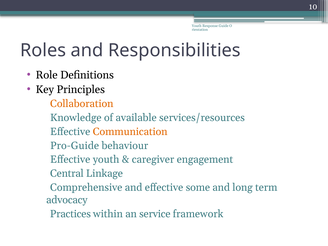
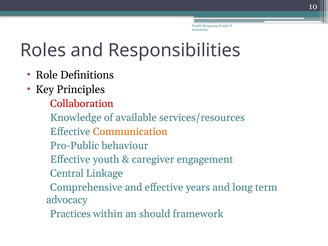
Collaboration colour: orange -> red (82, 104)
Pro-Guide: Pro-Guide -> Pro-Public (75, 146)
some: some -> years (198, 187)
service: service -> should (155, 214)
